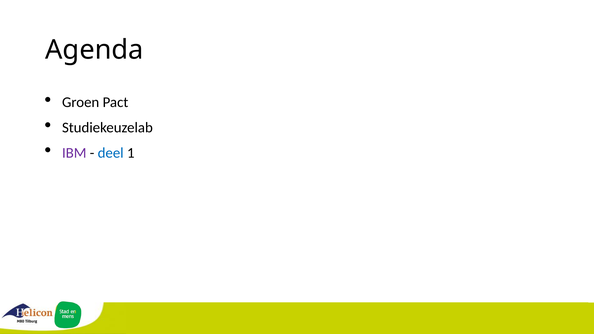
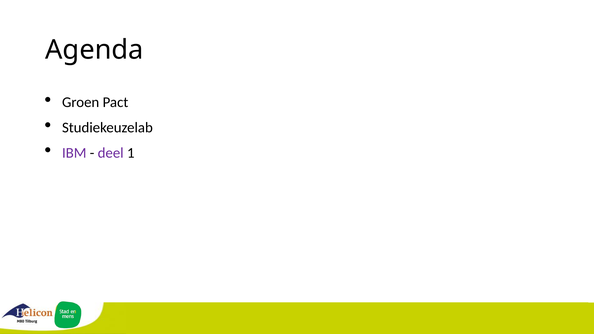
deel colour: blue -> purple (111, 153)
